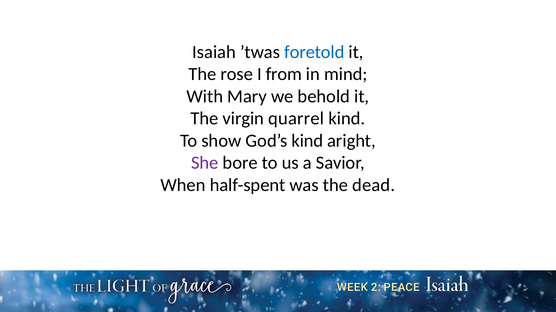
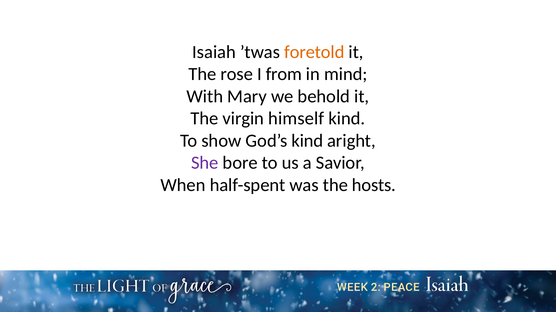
foretold colour: blue -> orange (314, 52)
quarrel: quarrel -> himself (296, 119)
dead: dead -> hosts (374, 185)
